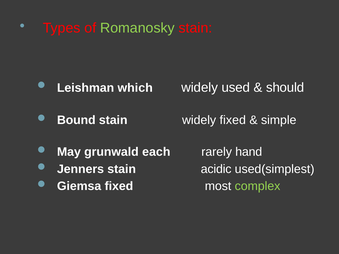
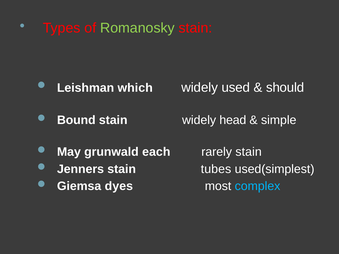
widely fixed: fixed -> head (233, 120)
rarely hand: hand -> stain (249, 152)
acidic: acidic -> tubes (216, 169)
Giemsa fixed: fixed -> dyes (119, 186)
complex colour: light green -> light blue (258, 186)
